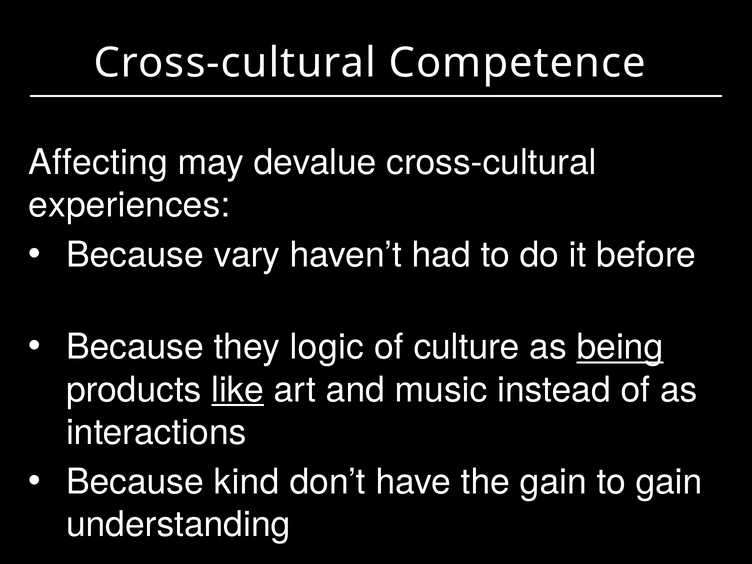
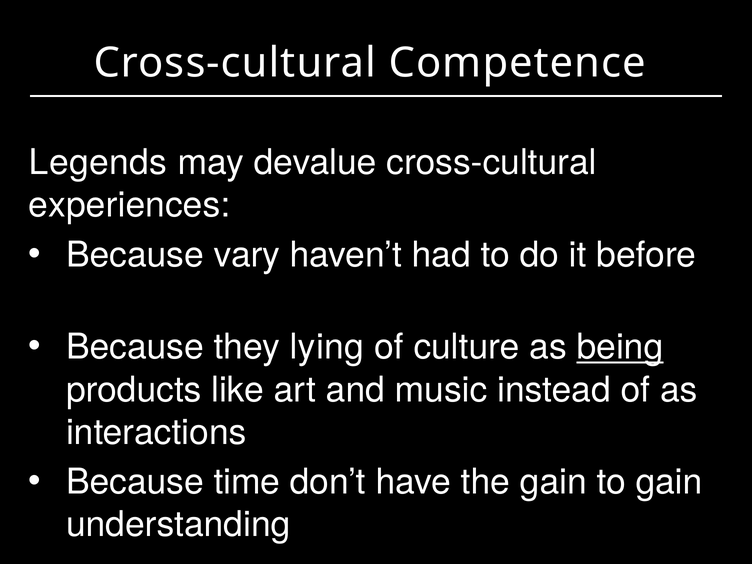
Affecting: Affecting -> Legends (98, 163)
logic: logic -> lying (327, 347)
like underline: present -> none (238, 390)
kind: kind -> time (247, 482)
